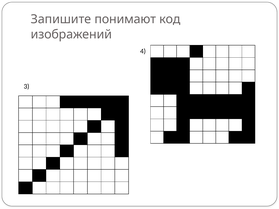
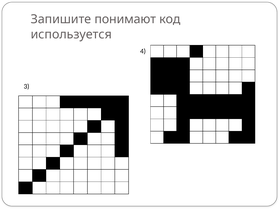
изображений: изображений -> используется (71, 34)
